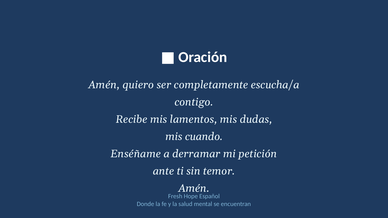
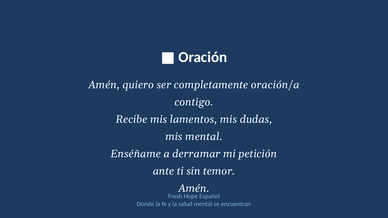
escucha/a: escucha/a -> oración/a (275, 85)
mis cuando: cuando -> mental (204, 137)
